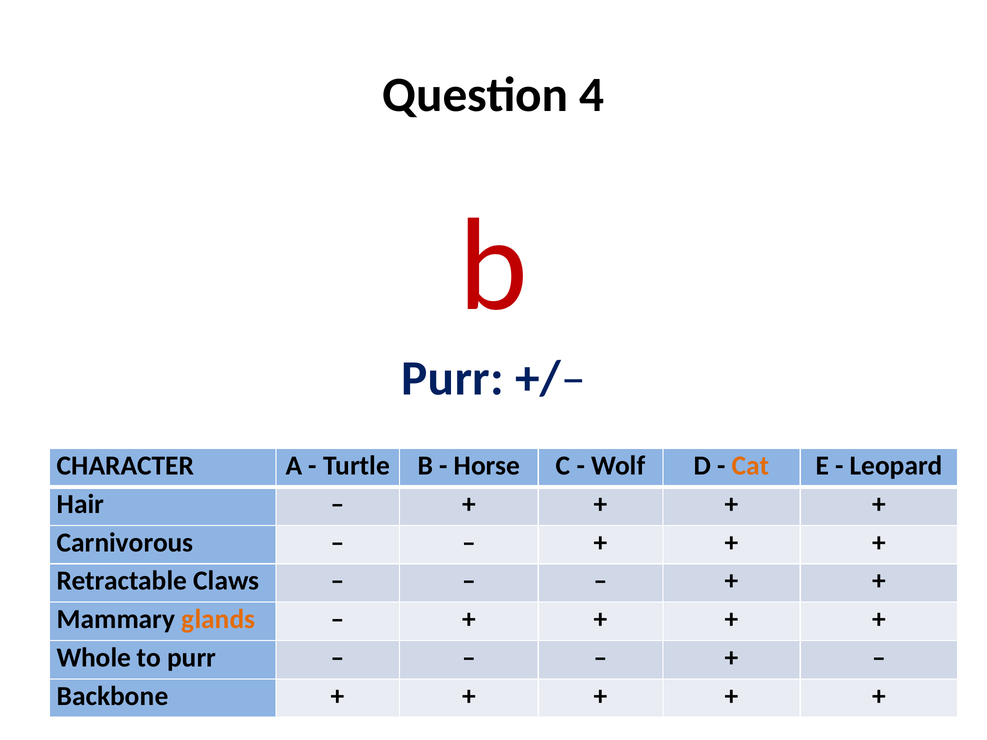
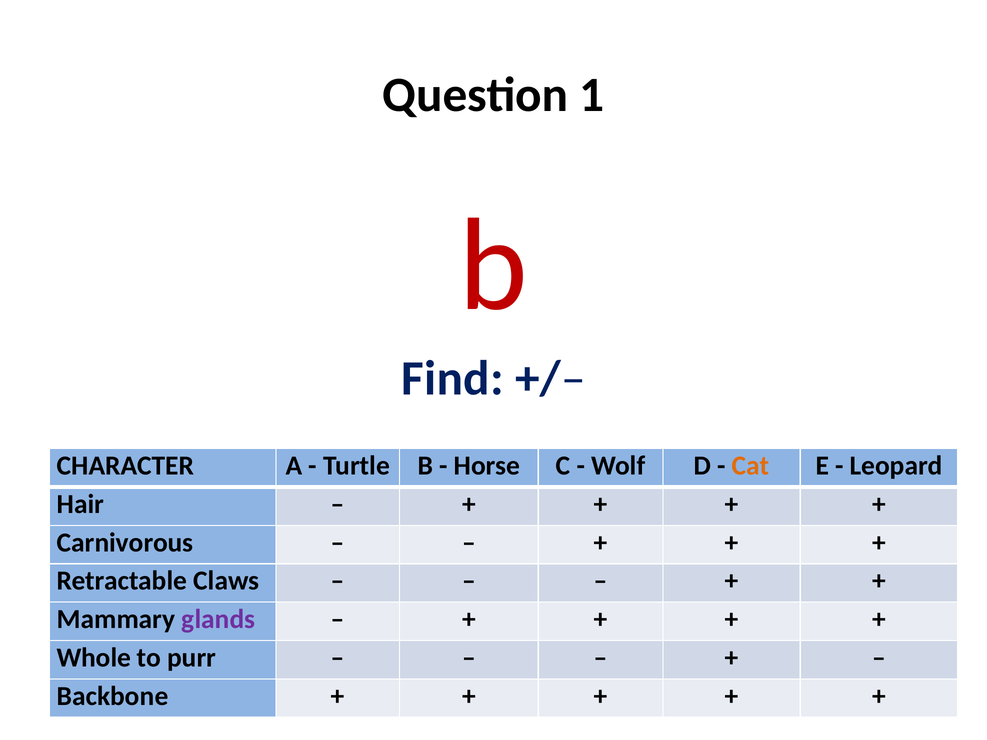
4: 4 -> 1 (592, 95)
Purr: Purr -> Find (453, 379)
glands colour: orange -> purple (218, 619)
